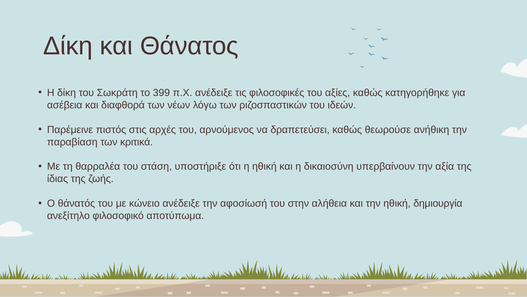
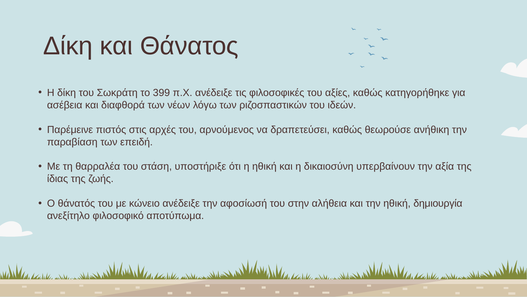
κριτικά: κριτικά -> επειδή (137, 142)
